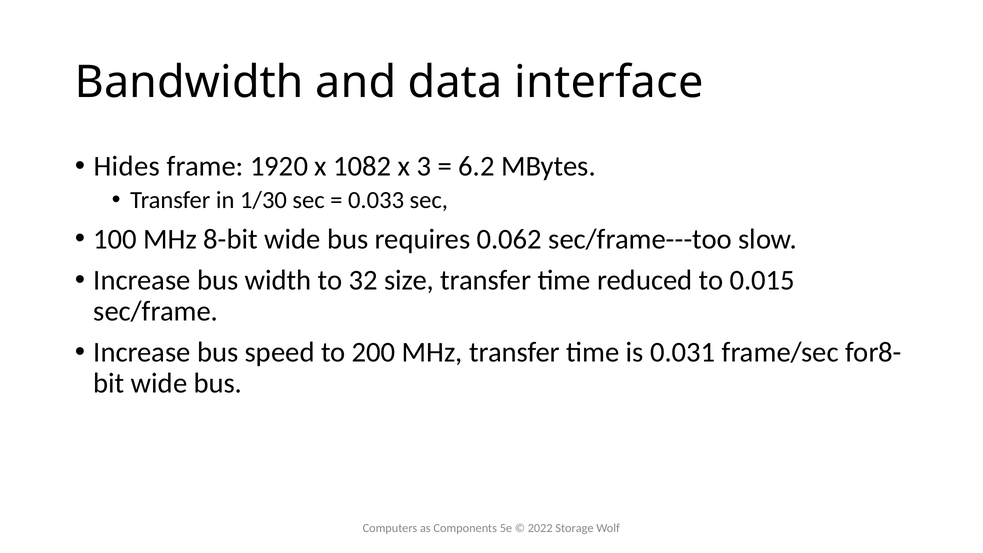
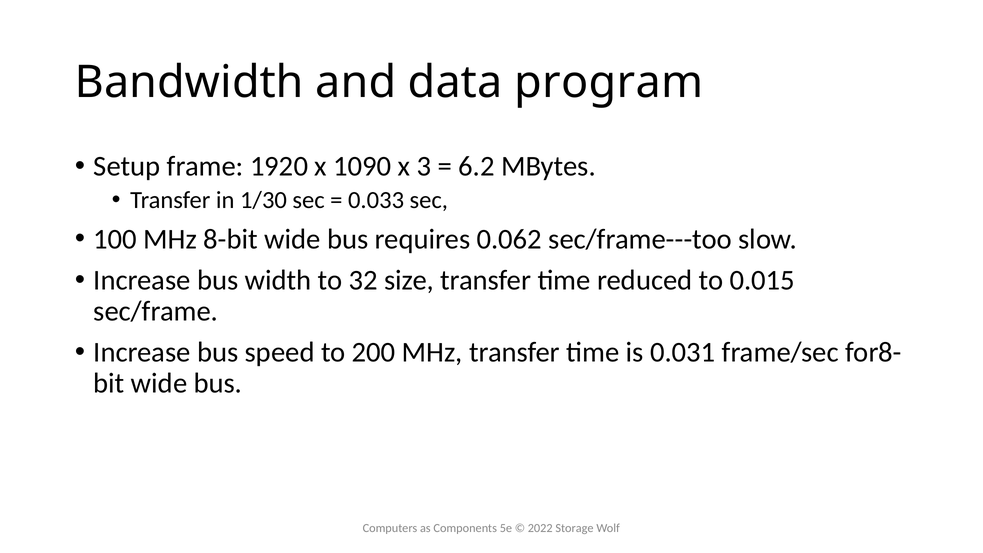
interface: interface -> program (609, 83)
Hides: Hides -> Setup (127, 166)
1082: 1082 -> 1090 (362, 166)
